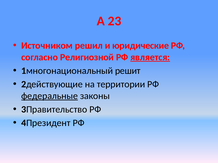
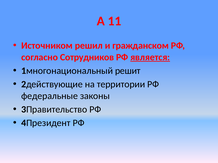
23: 23 -> 11 (115, 21)
юридические: юридические -> гражданском (141, 46)
Религиозной: Религиозной -> Сотрудников (87, 57)
федеральные underline: present -> none (50, 96)
